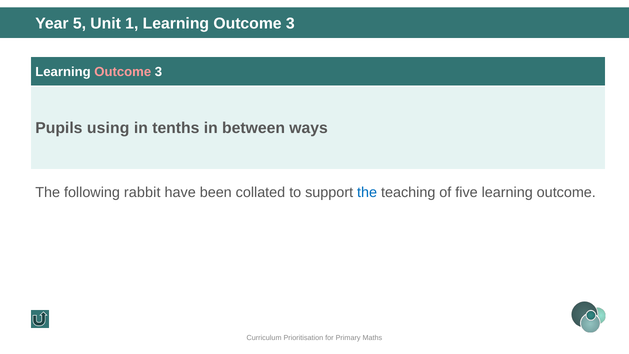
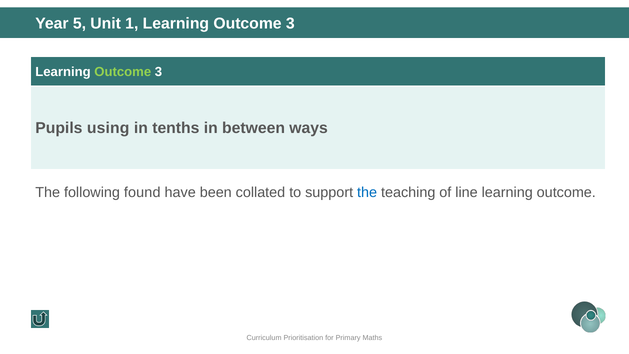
Outcome colour: pink -> light green (123, 72)
rabbit: rabbit -> found (142, 192)
five: five -> line (467, 192)
